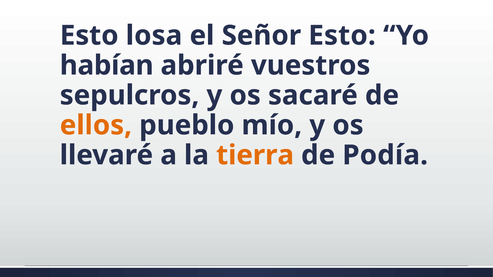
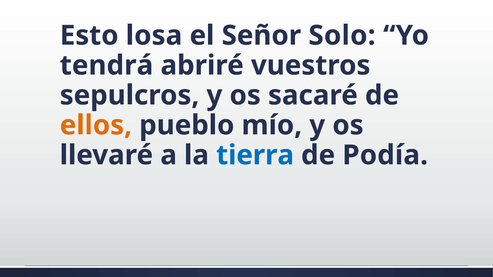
Señor Esto: Esto -> Solo (342, 36)
habían: habían -> tendrá (107, 65)
tierra colour: orange -> blue (255, 155)
